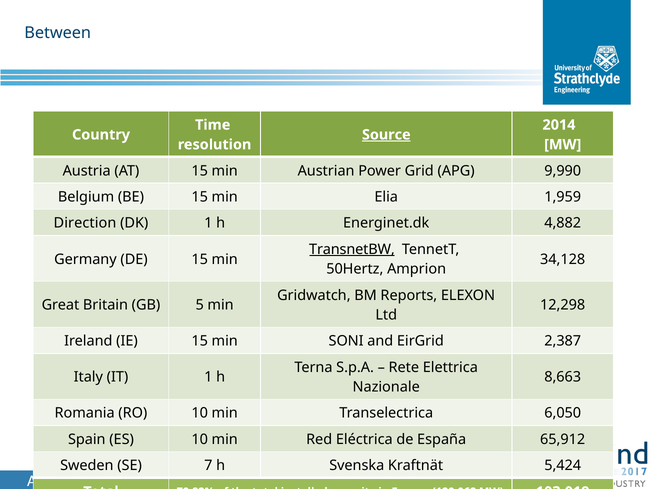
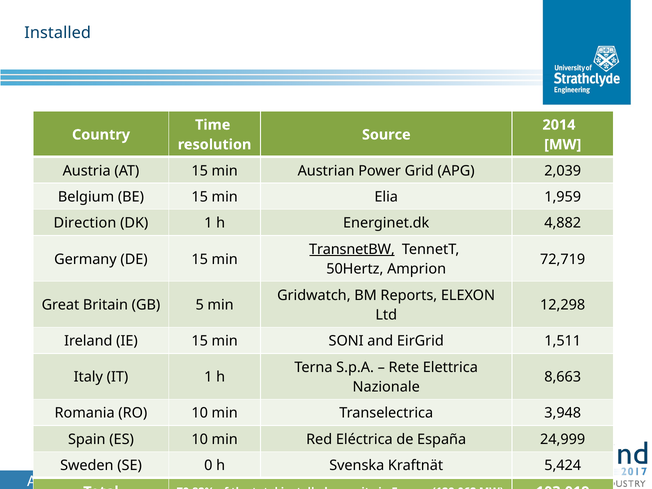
Between: Between -> Installed (58, 33)
Source underline: present -> none (386, 135)
9,990: 9,990 -> 2,039 (563, 171)
34,128: 34,128 -> 72,719 (563, 259)
2,387: 2,387 -> 1,511 (563, 341)
6,050: 6,050 -> 3,948 (563, 413)
65,912: 65,912 -> 24,999 (563, 439)
7: 7 -> 0 (208, 466)
